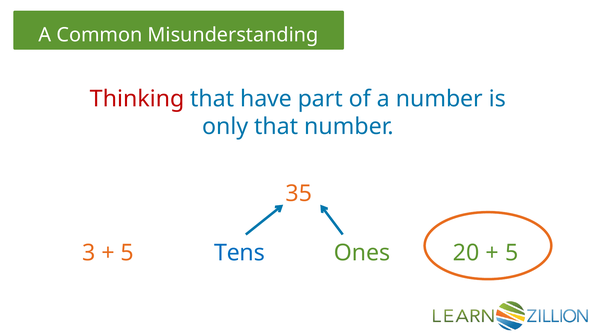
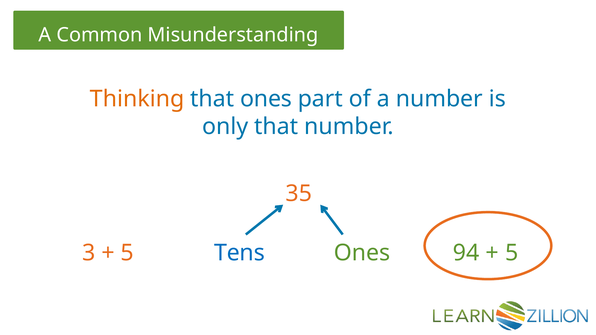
Thinking colour: red -> orange (137, 99)
that have: have -> ones (266, 99)
20: 20 -> 94 (466, 253)
